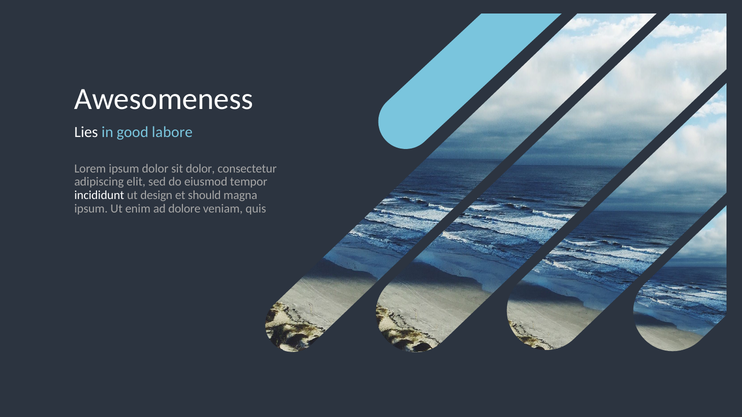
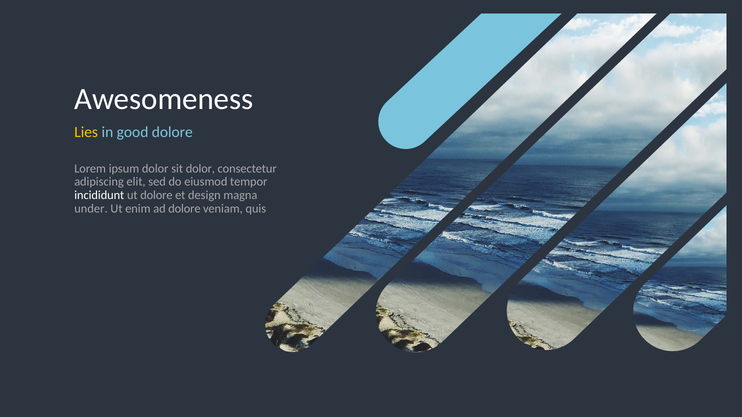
Lies colour: white -> yellow (86, 132)
good labore: labore -> dolore (172, 132)
ut design: design -> dolore (156, 195)
should: should -> design (204, 195)
ipsum: ipsum -> under (91, 209)
